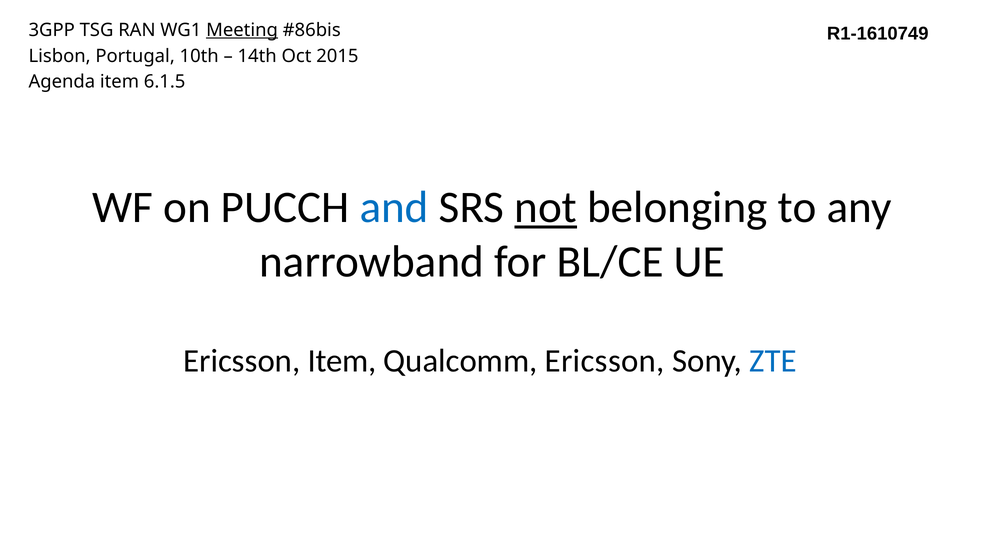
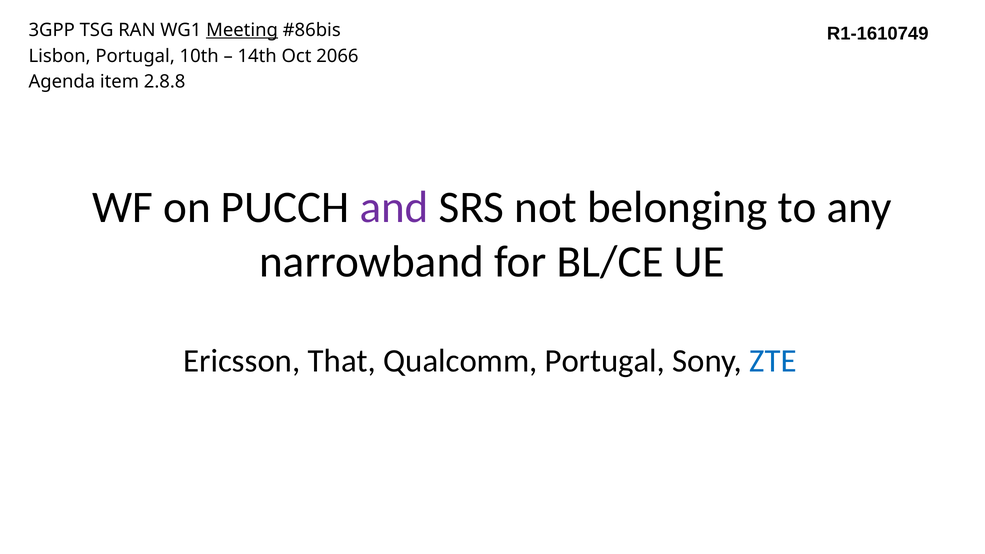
2015: 2015 -> 2066 (337, 56)
6.1.5: 6.1.5 -> 2.8.8 (165, 82)
and colour: blue -> purple (394, 208)
not underline: present -> none (546, 208)
Ericsson Item: Item -> That (342, 361)
Qualcomm Ericsson: Ericsson -> Portugal (605, 361)
